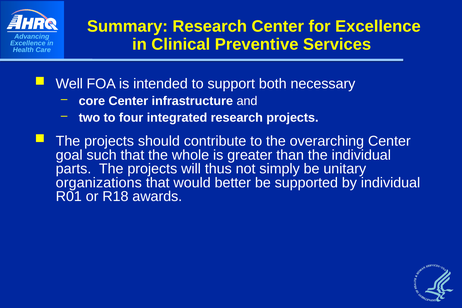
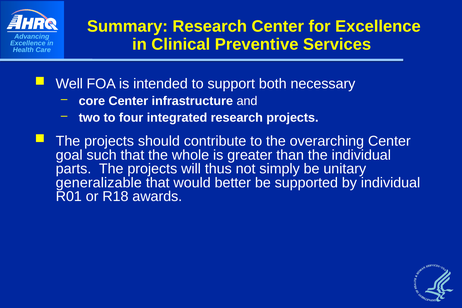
organizations: organizations -> generalizable (99, 183)
